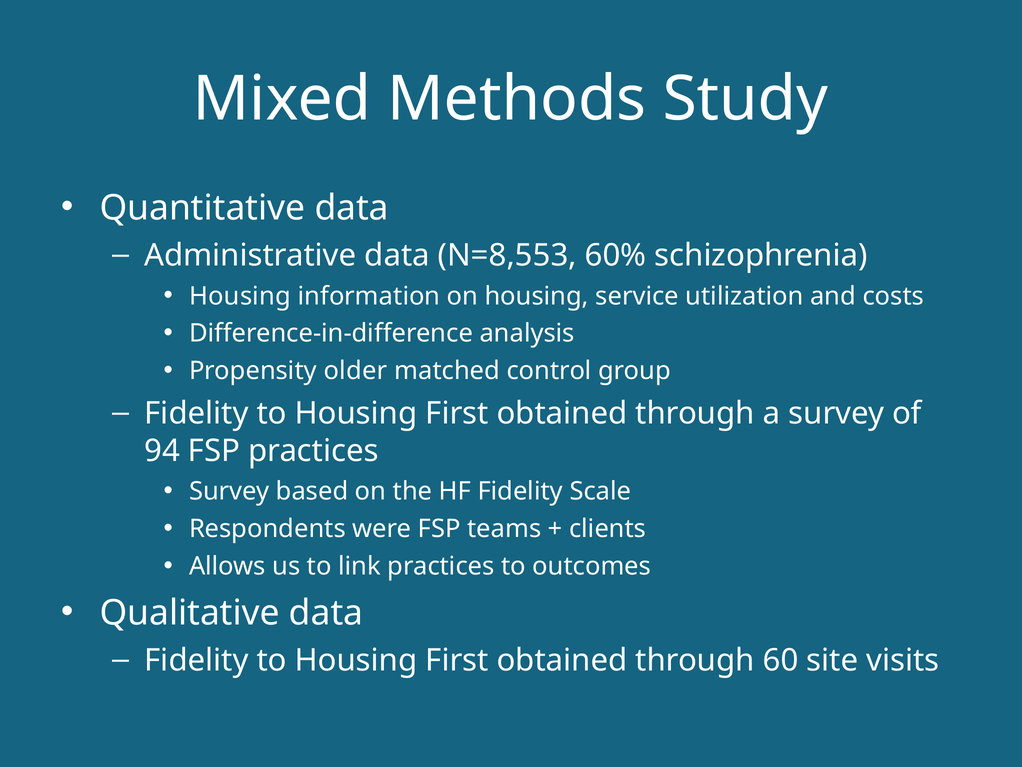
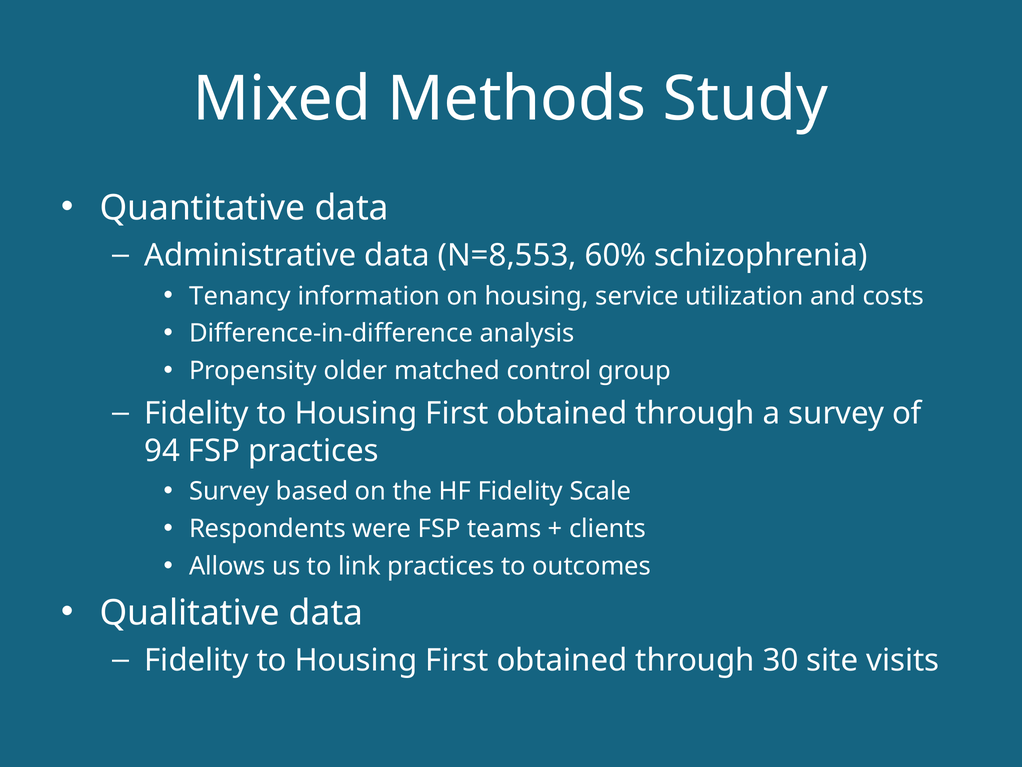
Housing: Housing -> Tenancy (240, 296)
60: 60 -> 30 (781, 660)
